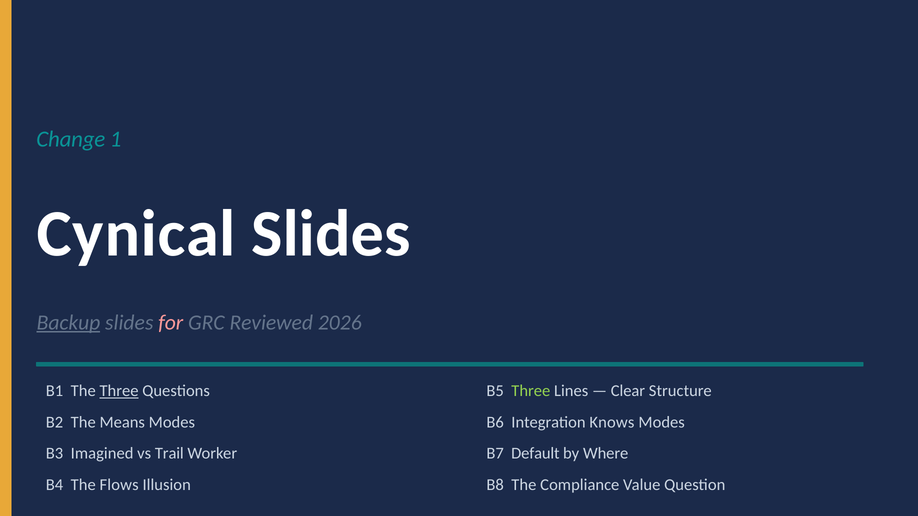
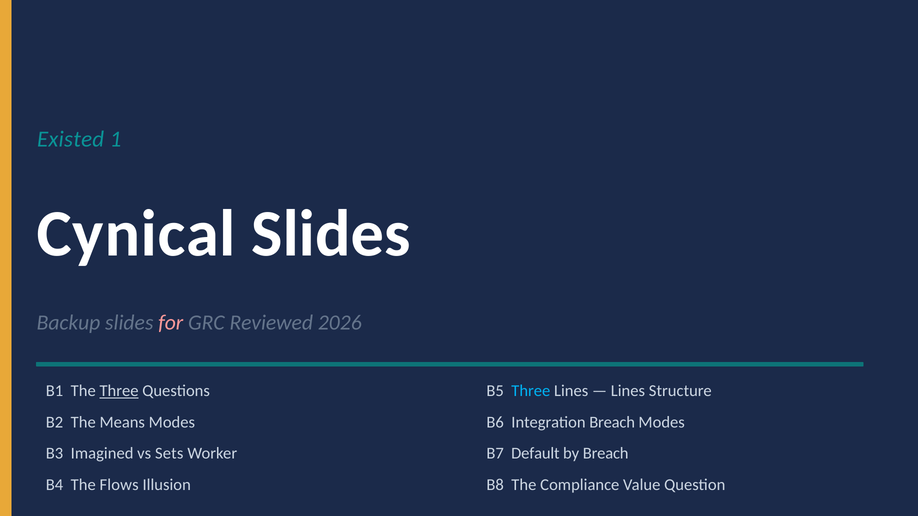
Change: Change -> Existed (71, 139)
Backup underline: present -> none (69, 323)
Three colour: light green -> light blue (531, 391)
Clear: Clear -> Lines (628, 391)
Integration Knows: Knows -> Breach (612, 423)
Trail: Trail -> Sets (169, 454)
by Where: Where -> Breach (606, 454)
